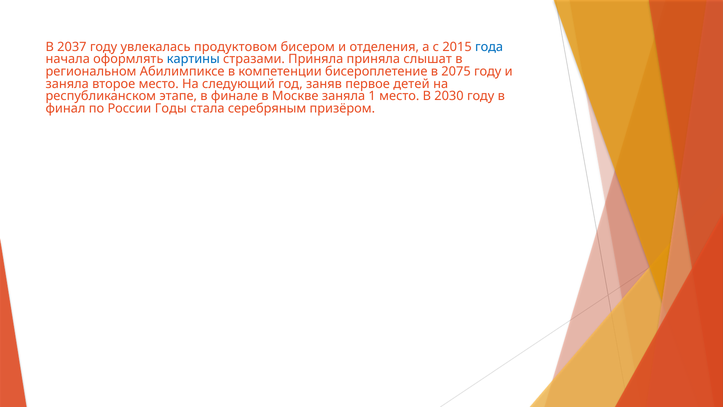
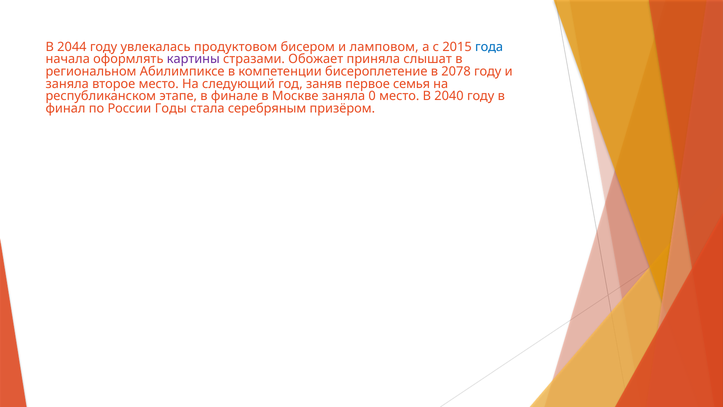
2037: 2037 -> 2044 (72, 47)
отделения: отделения -> ламповом (384, 47)
картины colour: blue -> purple (193, 59)
стразами Приняла: Приняла -> Обожает (316, 59)
2075: 2075 -> 2078 (456, 72)
детей: детей -> семья (412, 84)
1: 1 -> 0 (372, 96)
2030: 2030 -> 2040 (449, 96)
